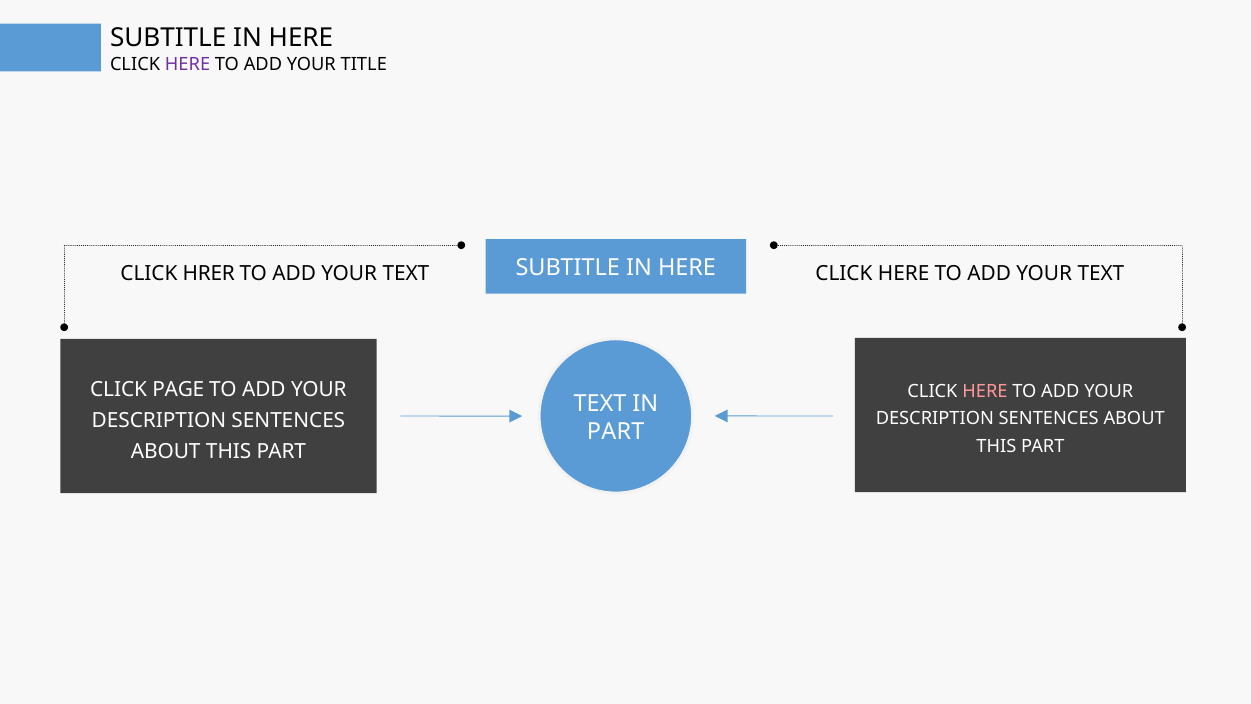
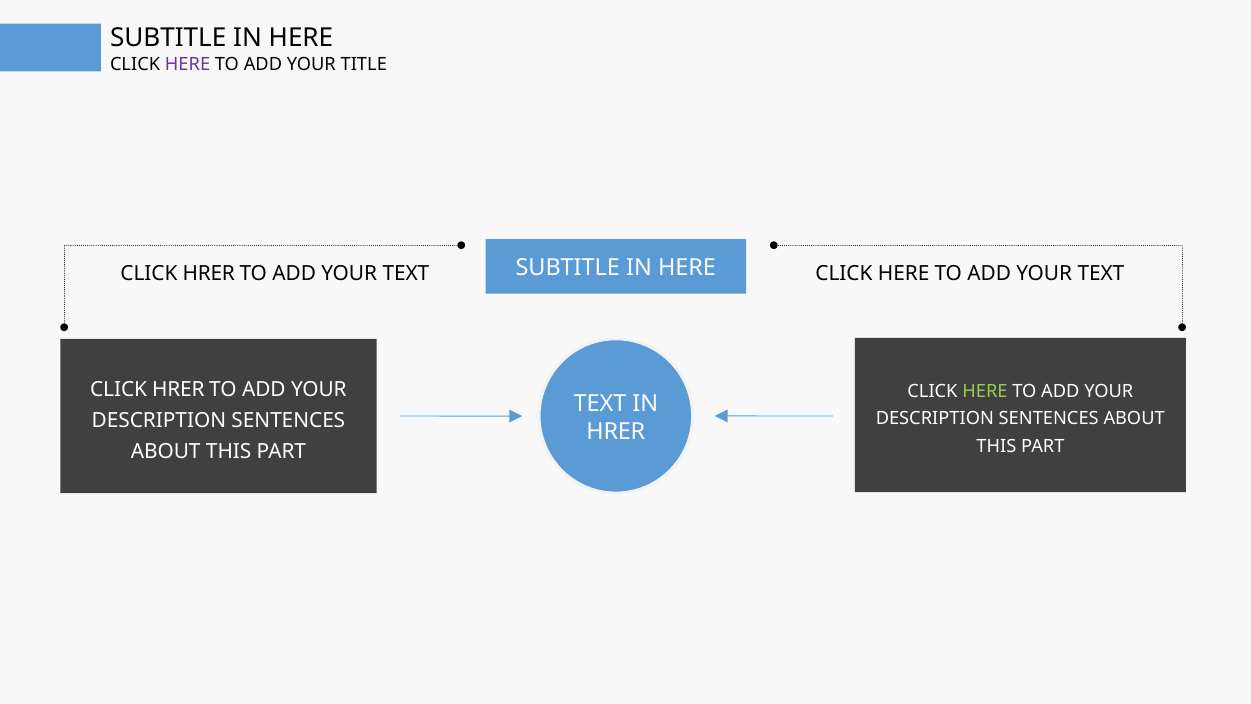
PAGE: PAGE -> HRER (178, 389)
HERE colour: pink -> light green (985, 391)
PART: PART -> HRER (616, 431)
